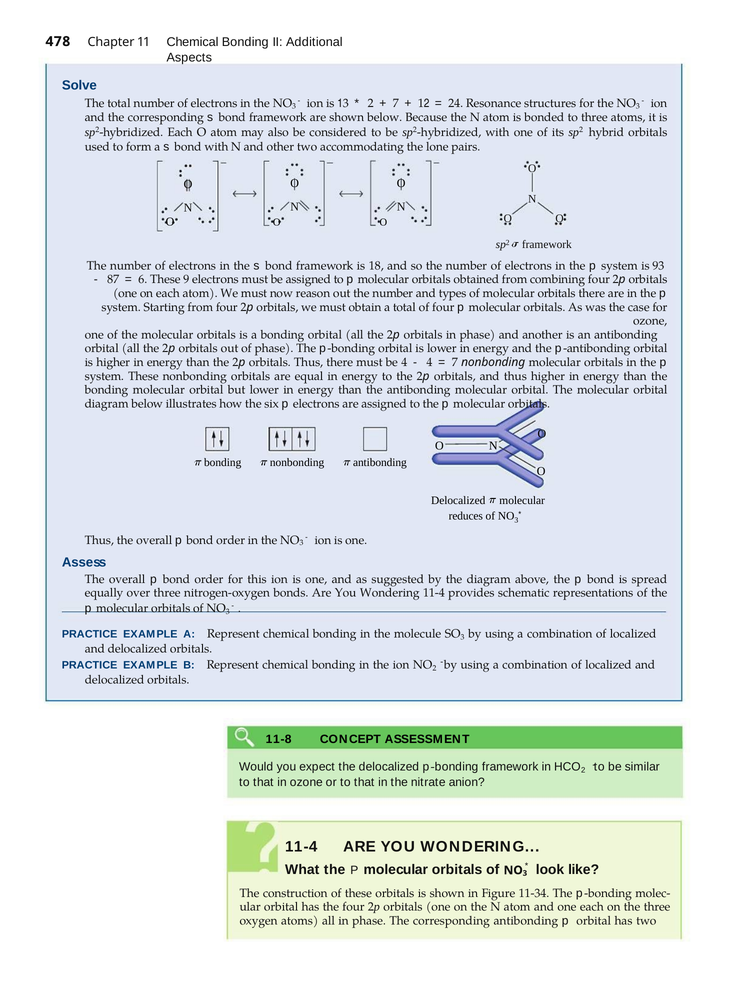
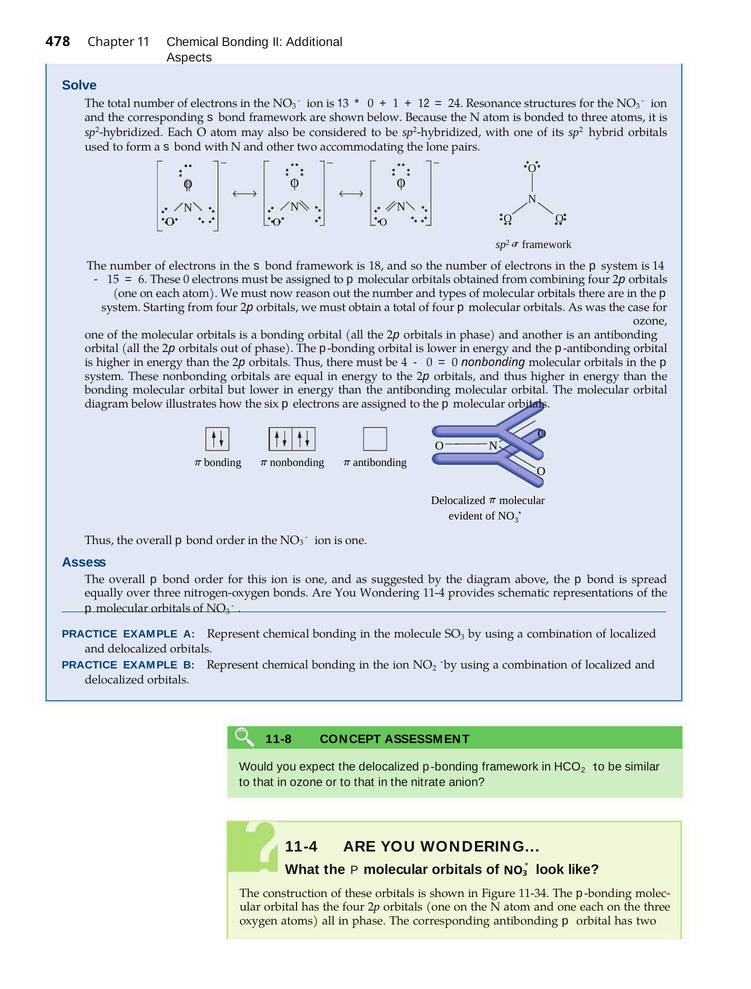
2: 2 -> 0 (371, 103)
7: 7 -> 1 (396, 103)
93: 93 -> 14 (658, 266)
87: 87 -> 15 (113, 280)
These 9: 9 -> 0 (186, 280)
4: 4 -> 0 (429, 363)
7: 7 -> 0 (455, 363)
reduces: reduces -> evident (466, 516)
